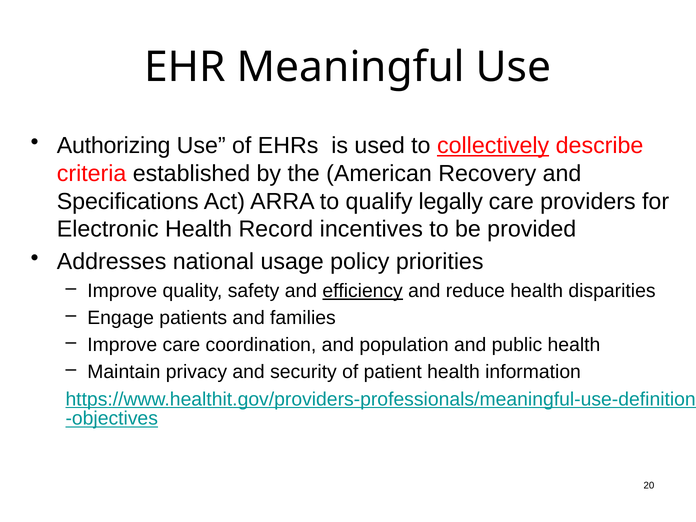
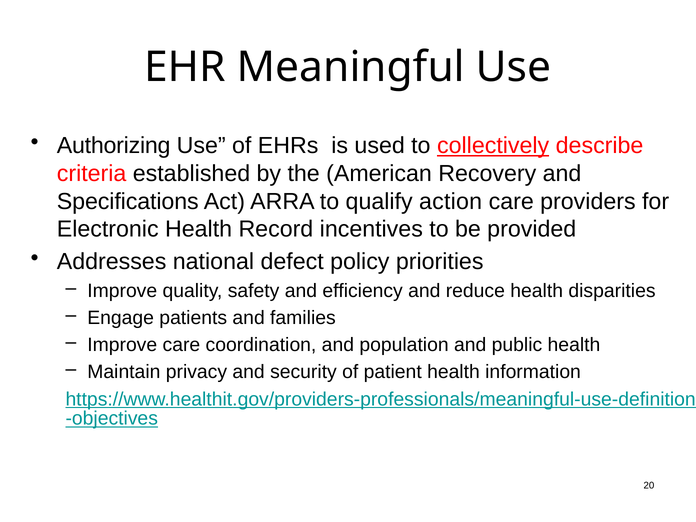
legally: legally -> action (451, 201)
usage: usage -> defect (292, 262)
efficiency underline: present -> none (363, 291)
